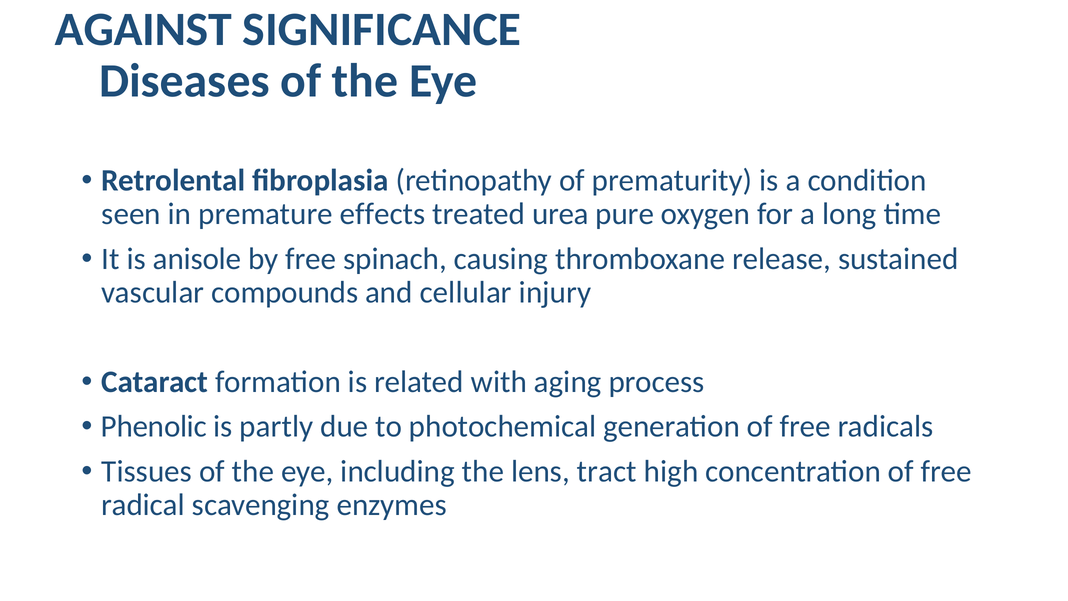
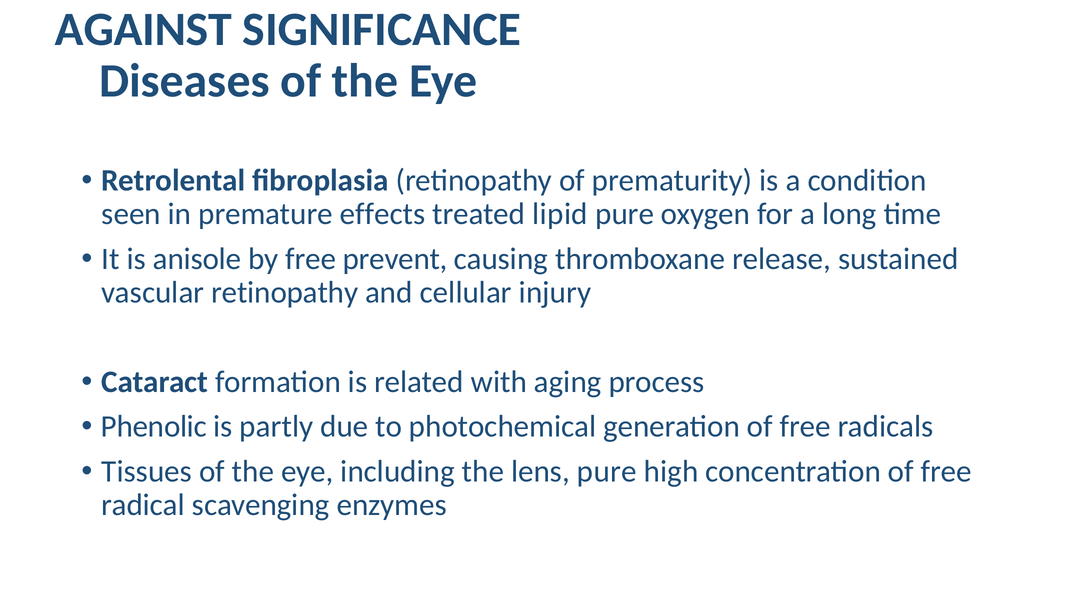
urea: urea -> lipid (560, 214)
spinach: spinach -> prevent (395, 259)
vascular compounds: compounds -> retinopathy (285, 292)
lens tract: tract -> pure (607, 471)
